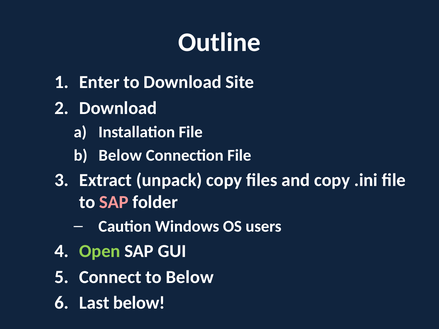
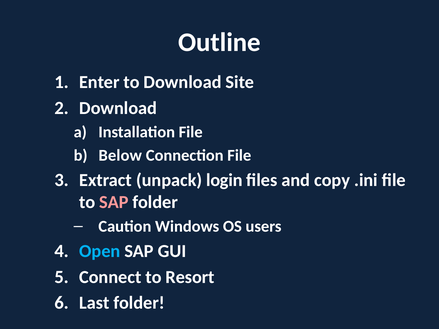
unpack copy: copy -> login (224, 180)
Open colour: light green -> light blue (100, 251)
to Below: Below -> Resort (190, 277)
Last below: below -> folder (139, 303)
